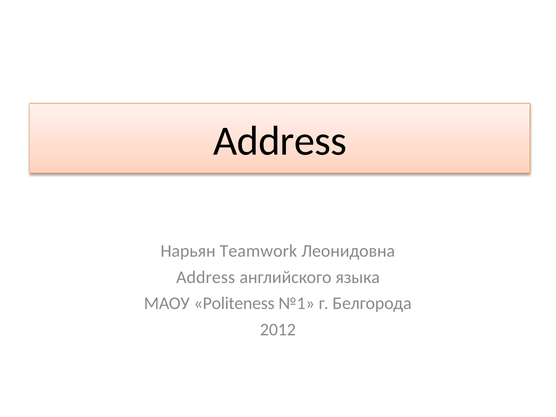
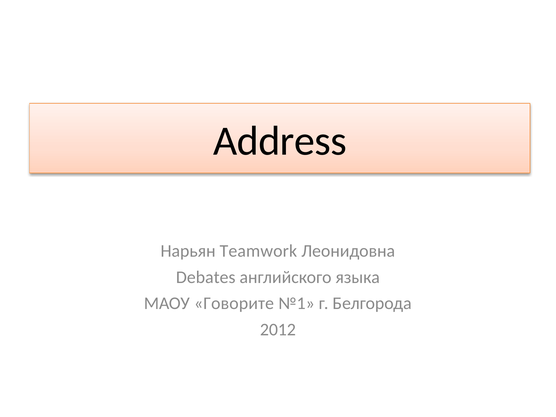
Address: Address -> Debates (206, 277)
Politeness: Politeness -> Говорите (234, 303)
